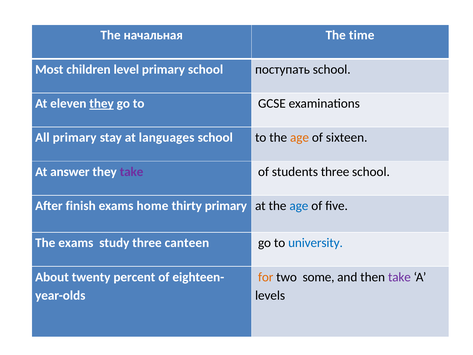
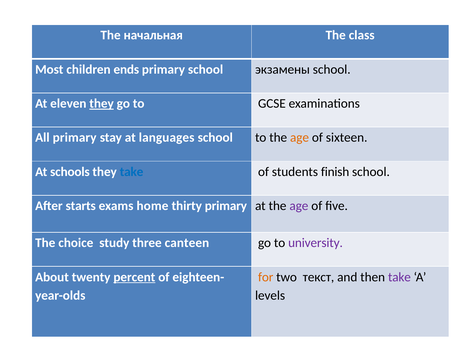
time: time -> class (362, 35)
level: level -> ends (126, 69)
поступать: поступать -> экзамены (282, 69)
answer: answer -> schools (70, 172)
take colour: purple -> blue (132, 172)
students three: three -> finish (335, 172)
finish: finish -> starts (81, 206)
age colour: blue -> purple (299, 206)
The exams: exams -> choice (76, 243)
university colour: blue -> purple (316, 243)
percent underline: none -> present (134, 277)
some: some -> текст (319, 277)
